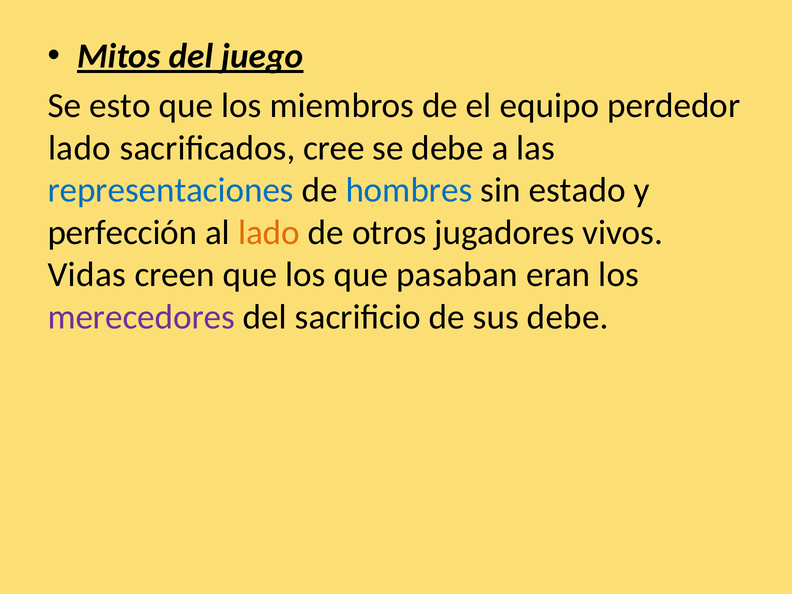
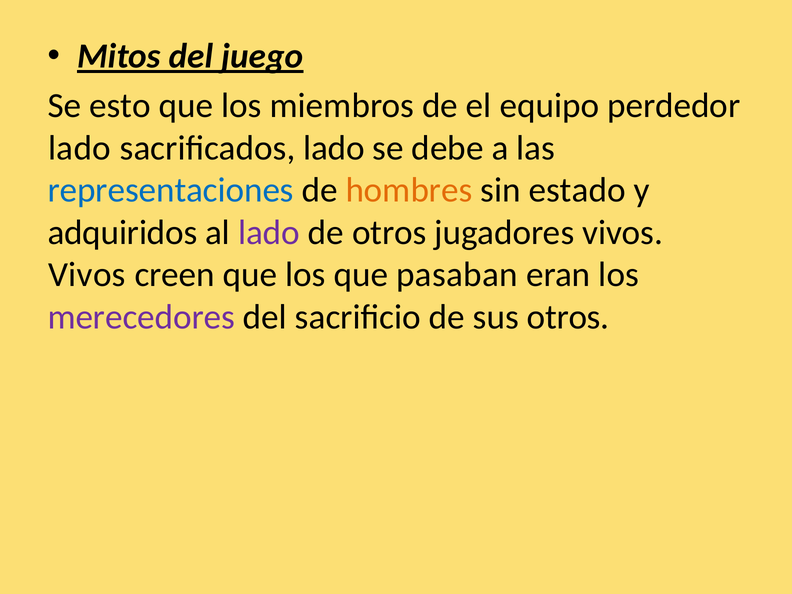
sacrificados cree: cree -> lado (334, 148)
hombres colour: blue -> orange (409, 190)
perfección: perfección -> adquiridos (122, 232)
lado colour: orange -> purple (269, 232)
Vidas: Vidas -> Vivos (87, 275)
sus debe: debe -> otros (568, 317)
